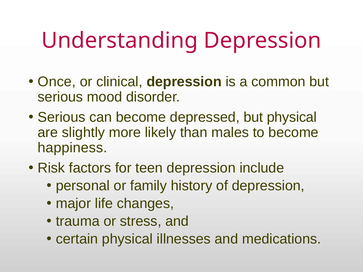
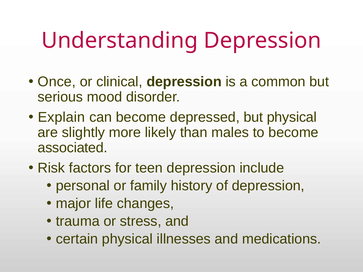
Serious: Serious -> Explain (61, 117)
happiness: happiness -> associated (73, 148)
